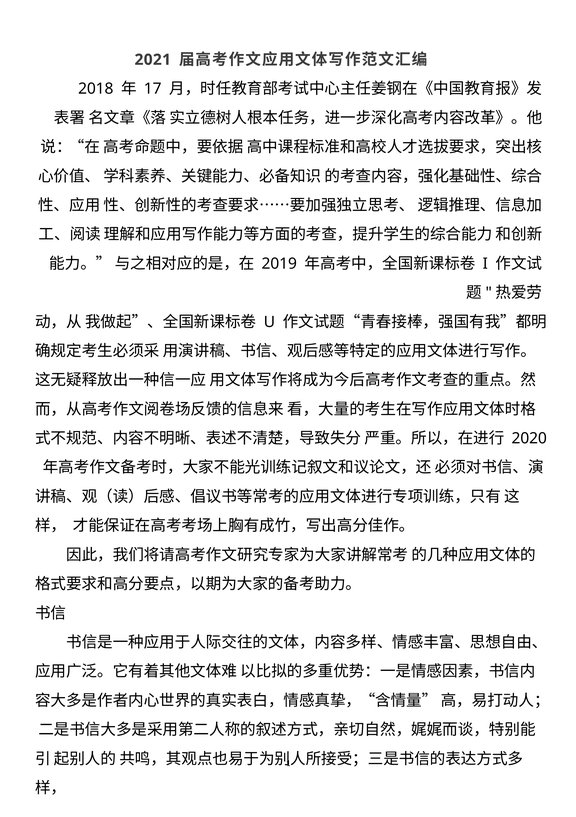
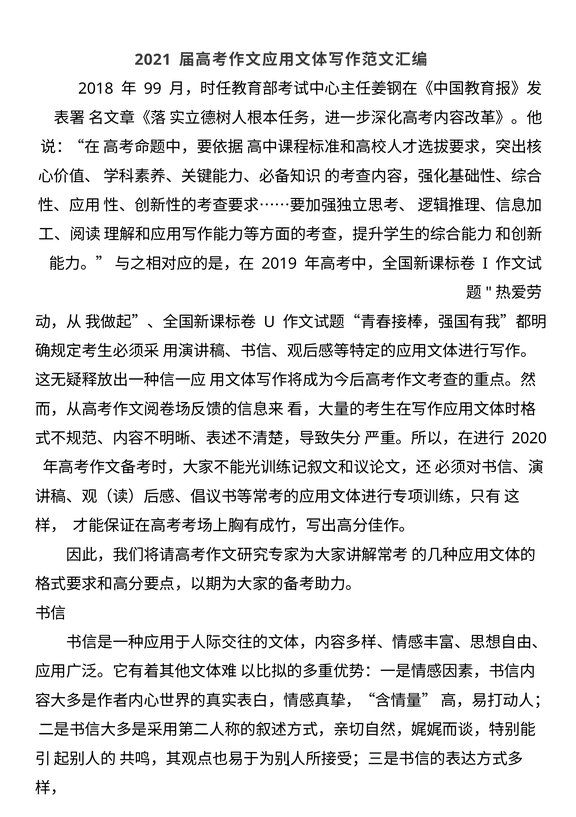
17: 17 -> 99 (153, 89)
